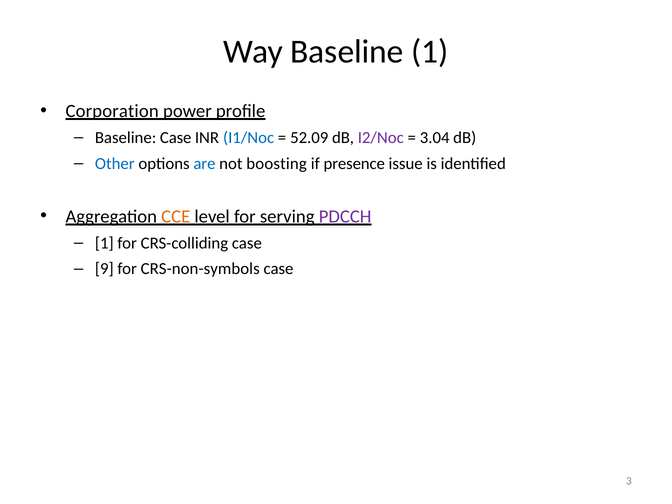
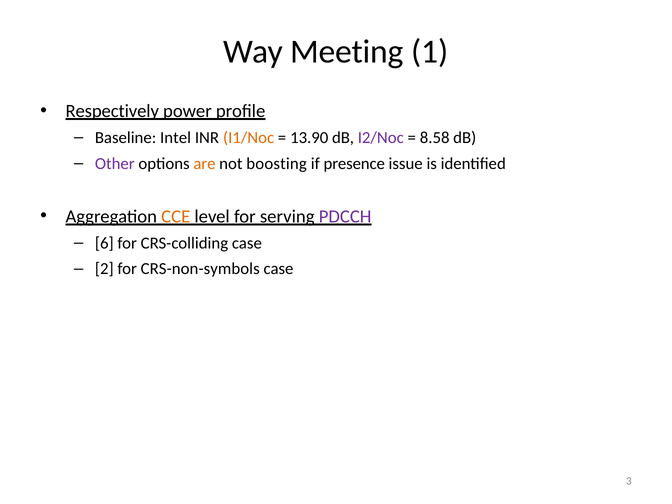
Way Baseline: Baseline -> Meeting (347, 52)
Corporation: Corporation -> Respectively (112, 111)
Baseline Case: Case -> Intel (176, 138)
I1/Noc colour: blue -> orange (249, 138)
52.09: 52.09 -> 13.90 (309, 138)
3.04: 3.04 -> 8.58 (435, 138)
Other colour: blue -> purple (115, 164)
are colour: blue -> orange (204, 164)
1: 1 -> 6 (104, 243)
9: 9 -> 2 (104, 269)
